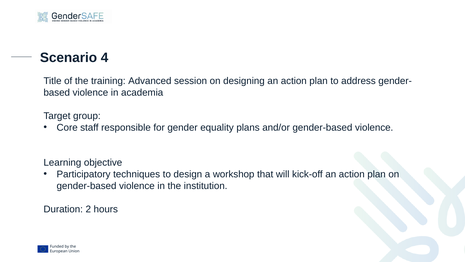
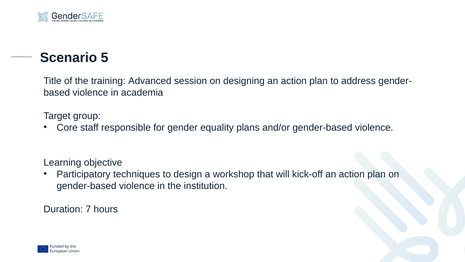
4: 4 -> 5 (105, 58)
2: 2 -> 7 (88, 209)
